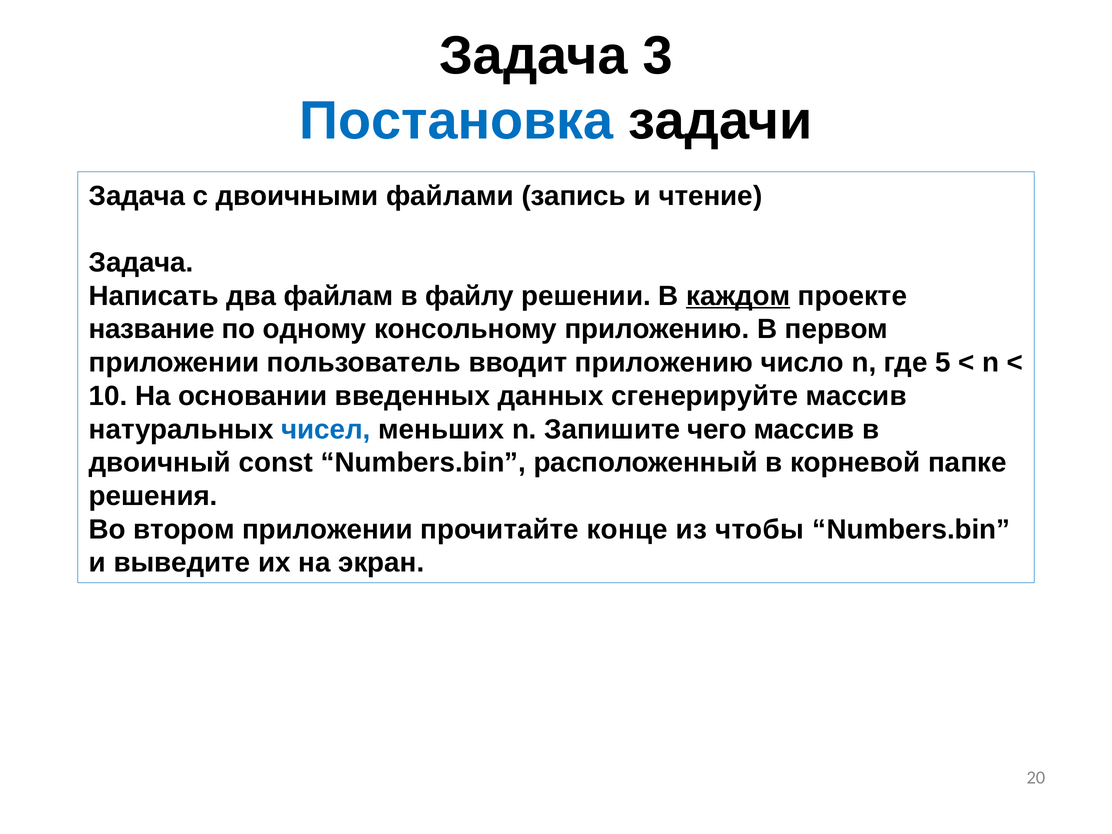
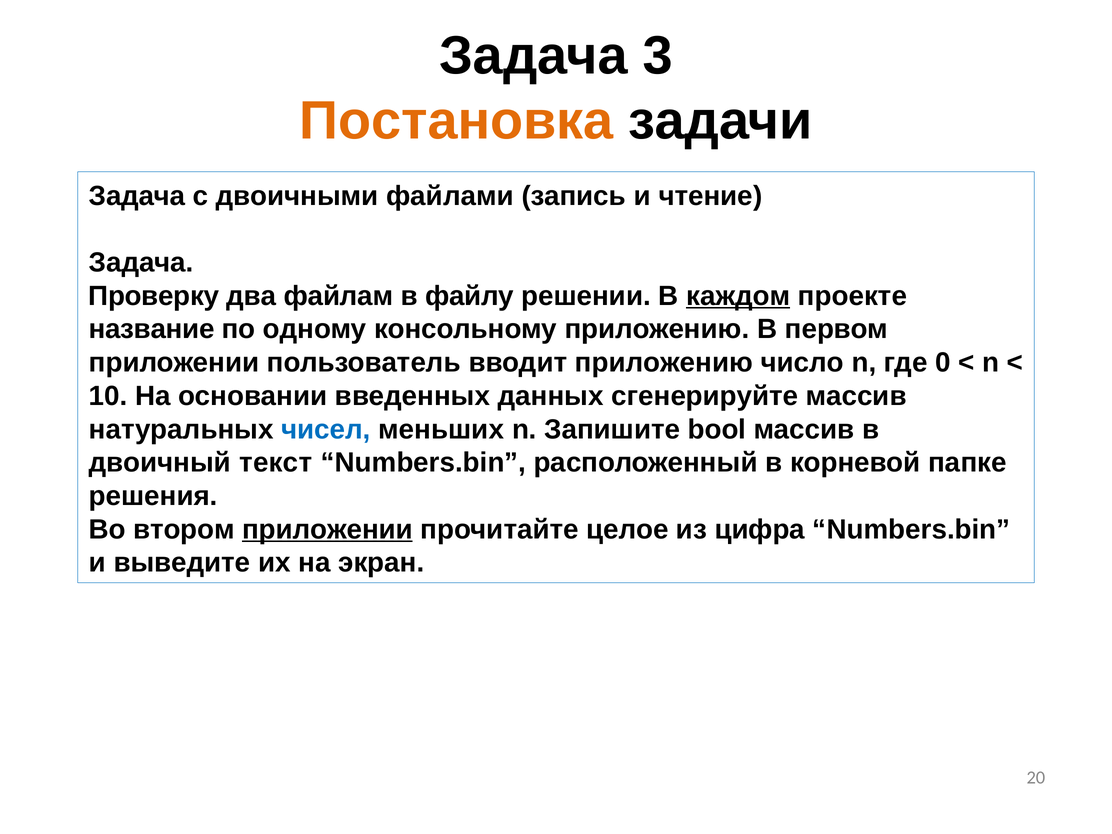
Постановка colour: blue -> orange (456, 121)
Написать: Написать -> Проверку (154, 296)
5: 5 -> 0 (943, 363)
чего: чего -> bool (717, 429)
const: const -> текст (276, 463)
приложении underline: none -> present (327, 529)
конце: конце -> целое (627, 529)
чтобы: чтобы -> цифра (760, 529)
